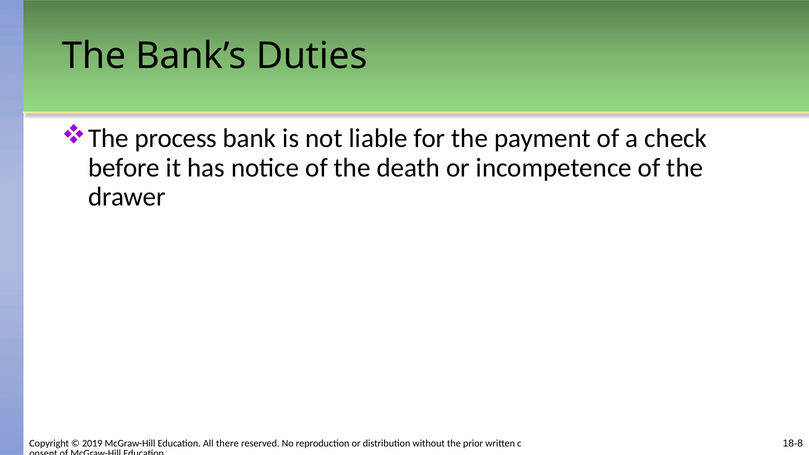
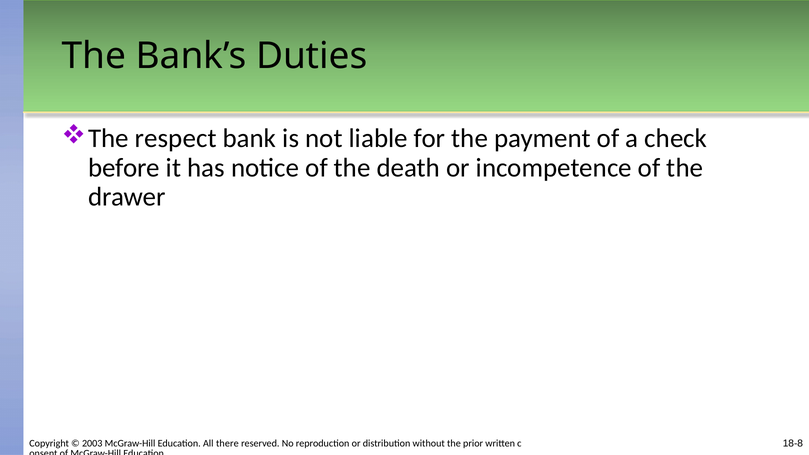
process: process -> respect (176, 139)
2019: 2019 -> 2003 (92, 444)
